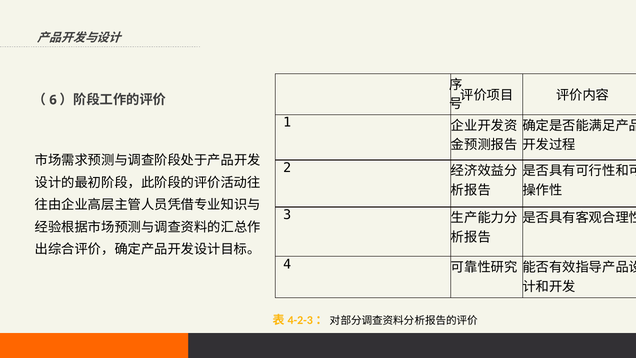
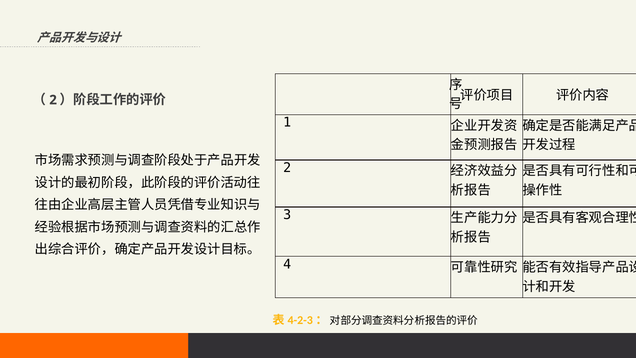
6: 6 -> 2 (53, 100)
